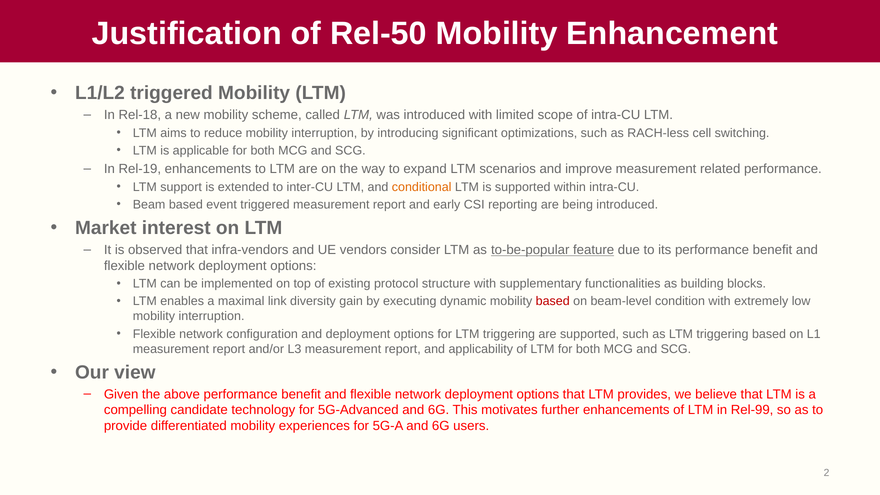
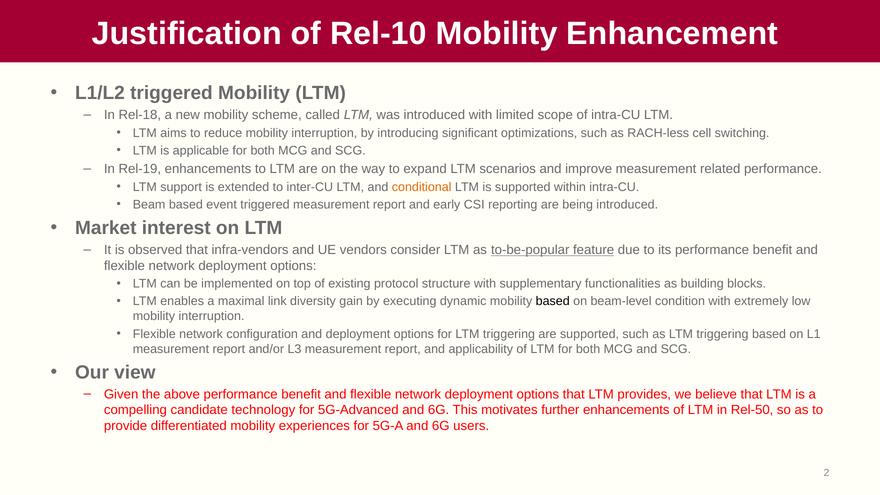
Rel-50: Rel-50 -> Rel-10 (378, 33)
based colour: red -> black (553, 301)
Rel-99: Rel-99 -> Rel-50 (752, 410)
